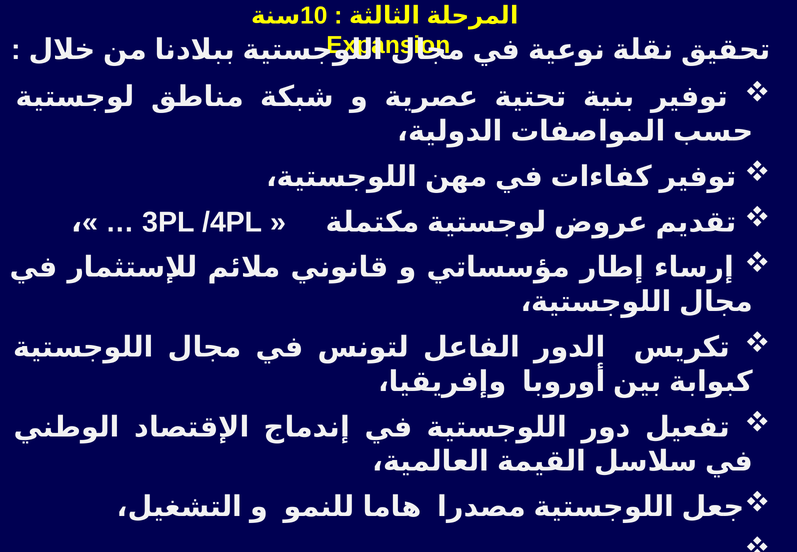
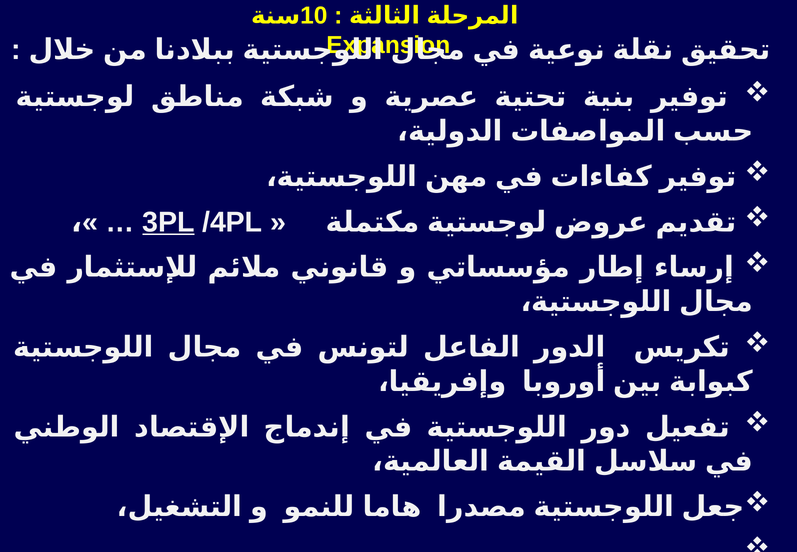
3PL underline: none -> present (169, 222)
